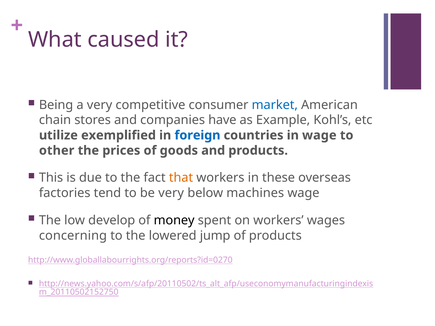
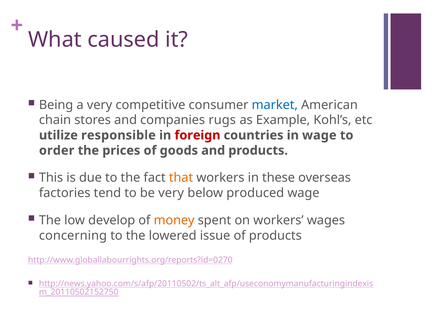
have: have -> rugs (222, 120)
exemplified: exemplified -> responsible (118, 135)
foreign colour: blue -> red (197, 135)
other: other -> order (57, 151)
machines: machines -> produced (255, 193)
money colour: black -> orange (174, 220)
jump: jump -> issue (215, 236)
